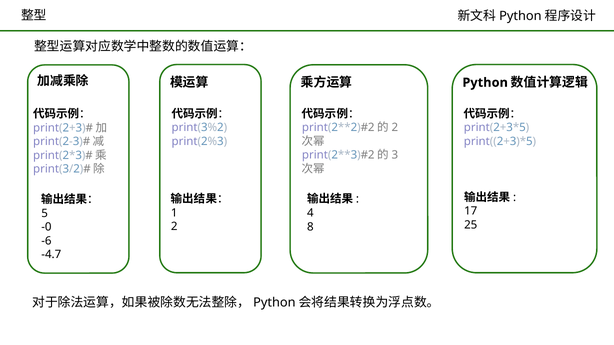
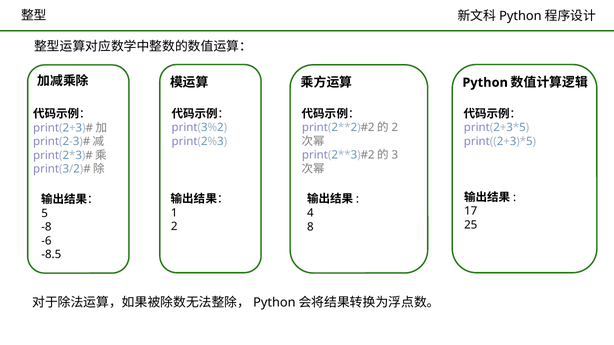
-0: -0 -> -8 (46, 227)
-4.7: -4.7 -> -8.5 (51, 255)
